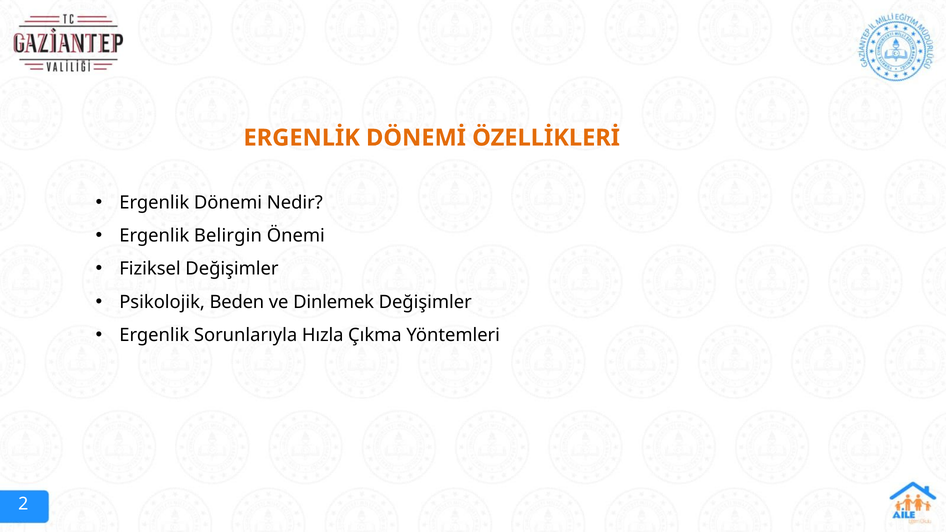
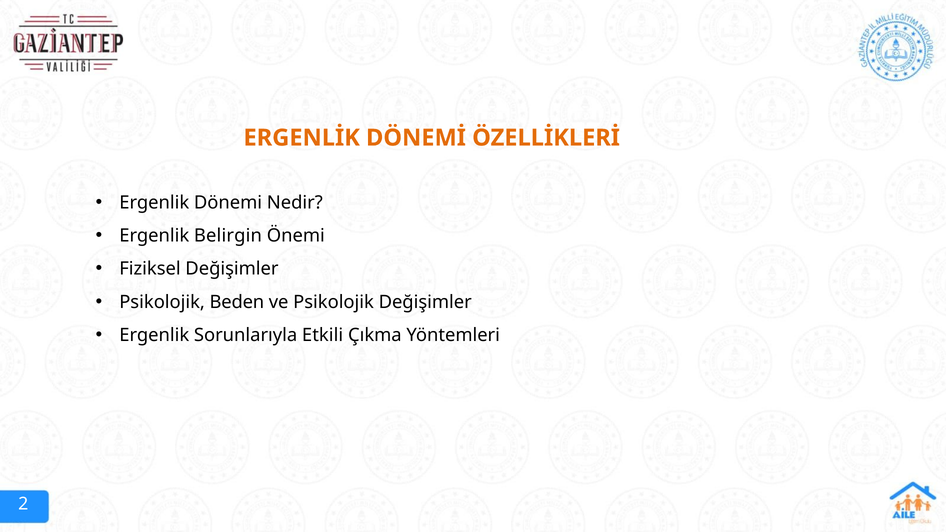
ve Dinlemek: Dinlemek -> Psikolojik (334, 302)
Hızla: Hızla -> Etkili (323, 335)
